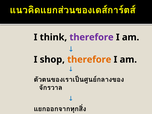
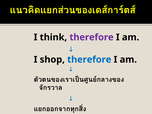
therefore colour: orange -> blue (89, 60)
